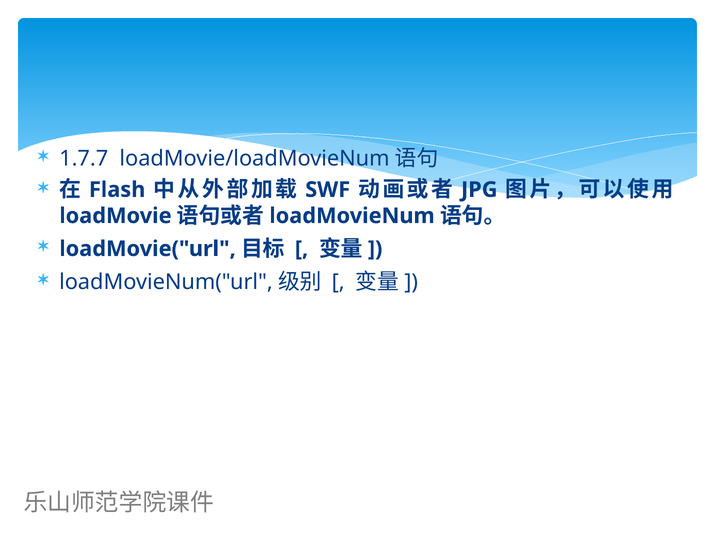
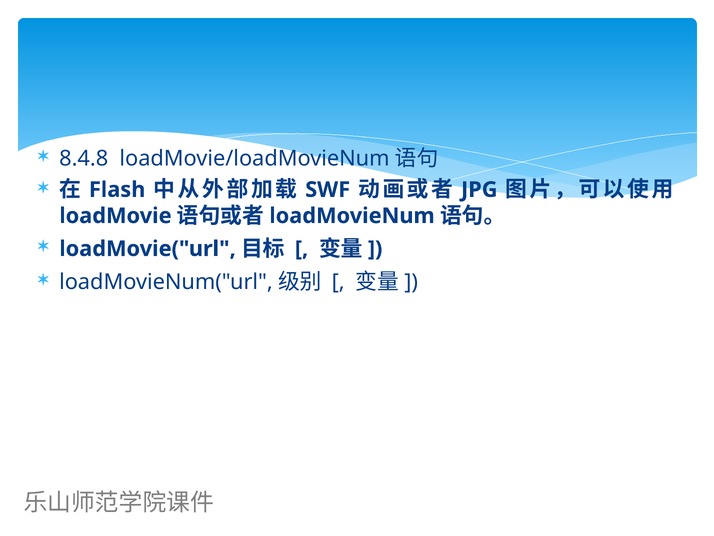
1.7.7: 1.7.7 -> 8.4.8 (84, 159)
